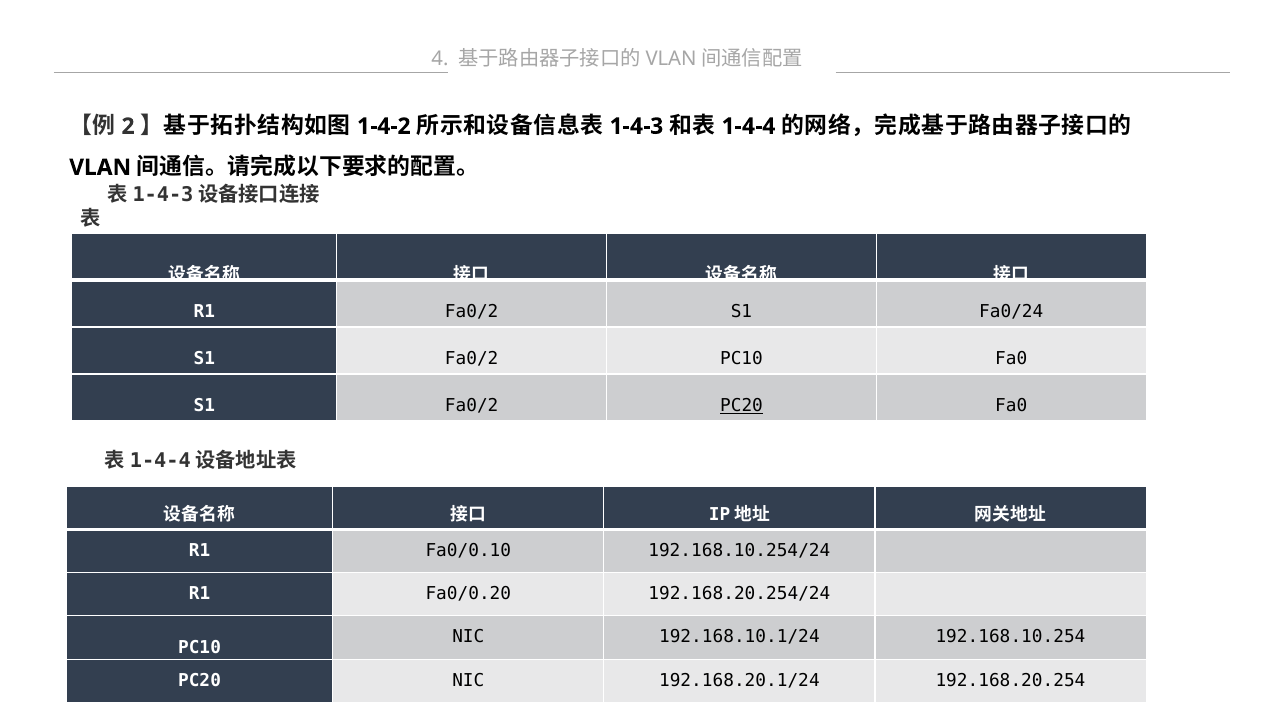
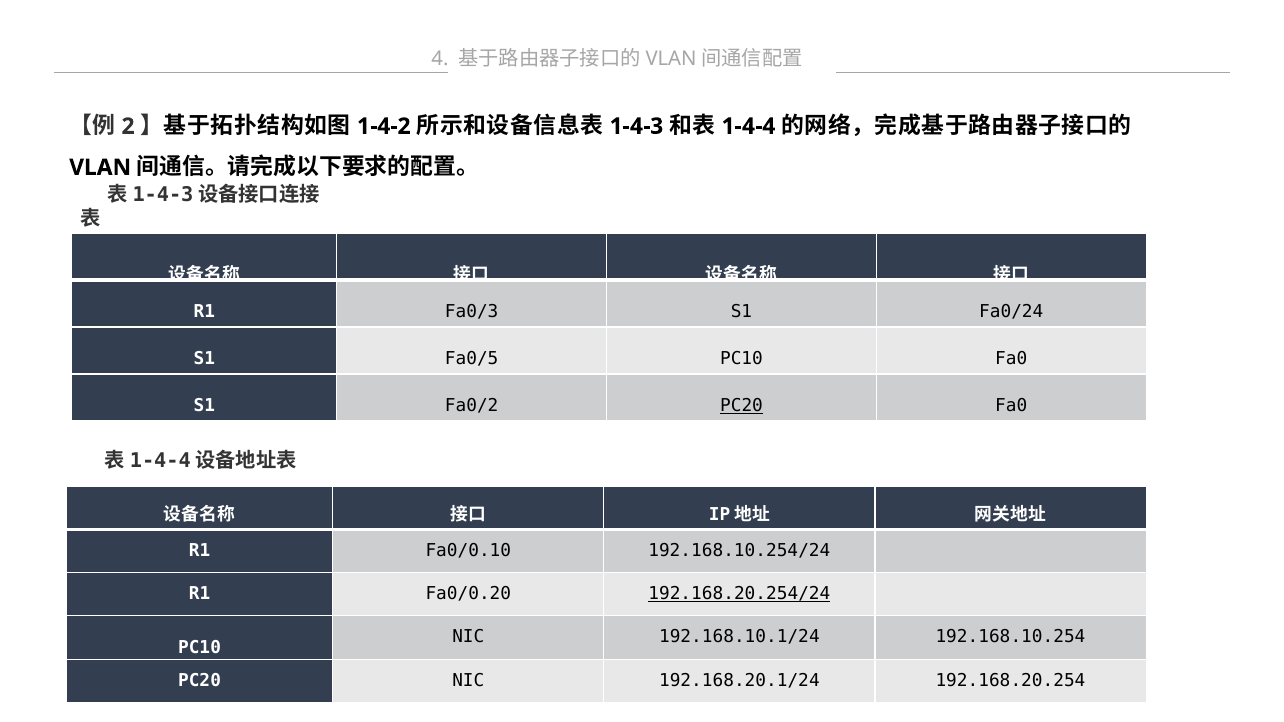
R1 Fa0/2: Fa0/2 -> Fa0/3 (472, 312)
Fa0/2: Fa0/2 -> Fa0/5 (472, 359)
192.168.20.254/24 underline: none -> present (739, 594)
